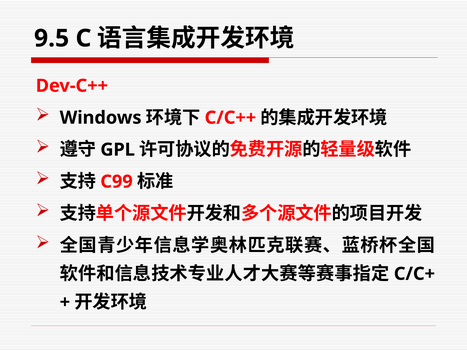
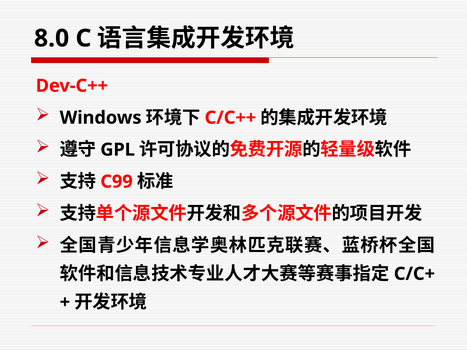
9.5: 9.5 -> 8.0 (52, 38)
